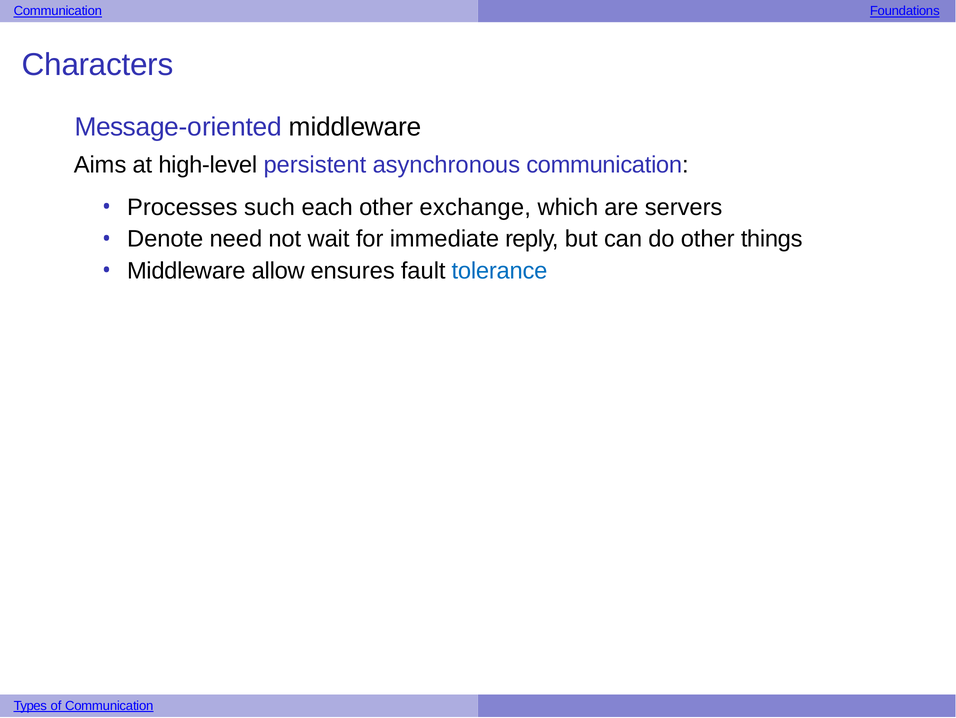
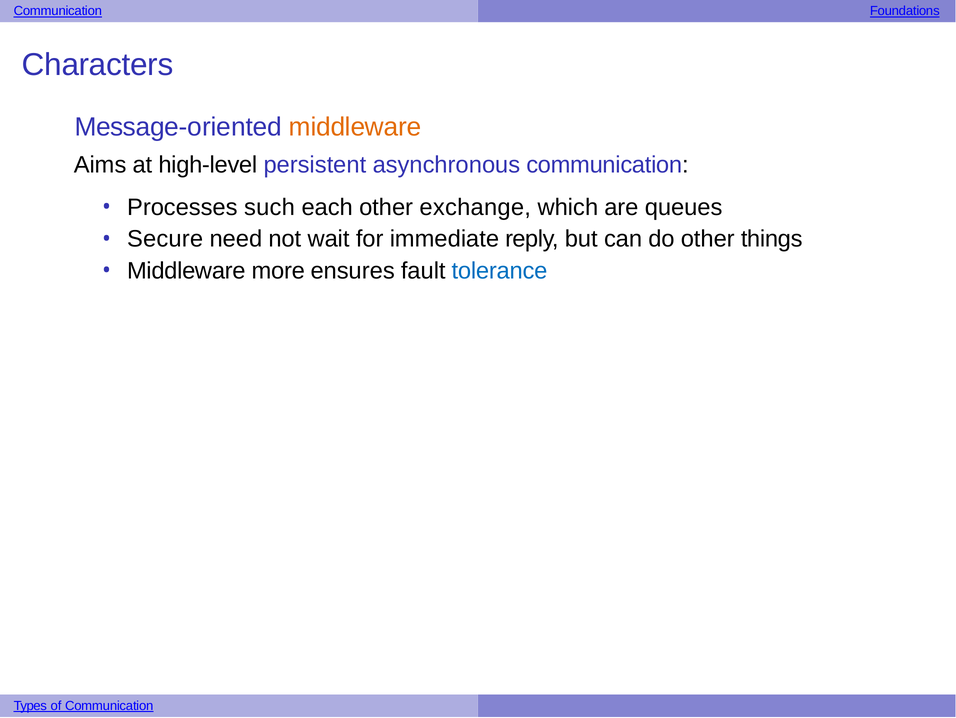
middleware colour: black -> orange (355, 127)
servers: servers -> queues (684, 207)
Denote: Denote -> Secure (165, 239)
allow: allow -> more (278, 271)
